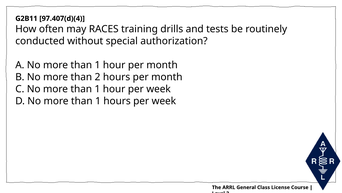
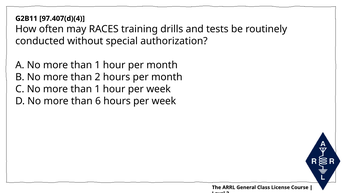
1: 1 -> 6 (98, 101)
